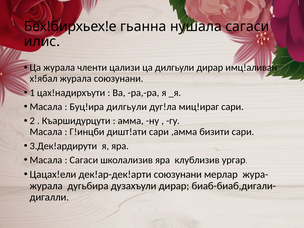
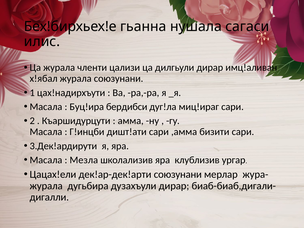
Буц!ира дилгьули: дилгьули -> бердибси (127, 107)
Сагаси: Сагаси -> Мезла (84, 160)
